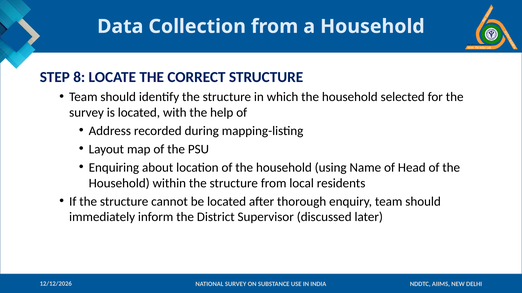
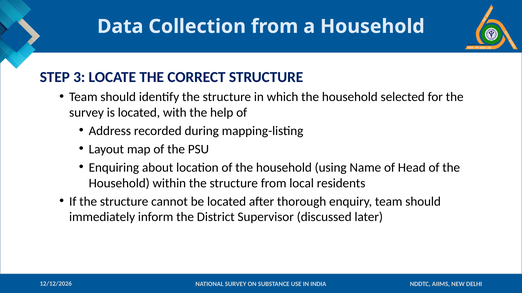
8: 8 -> 3 (79, 77)
